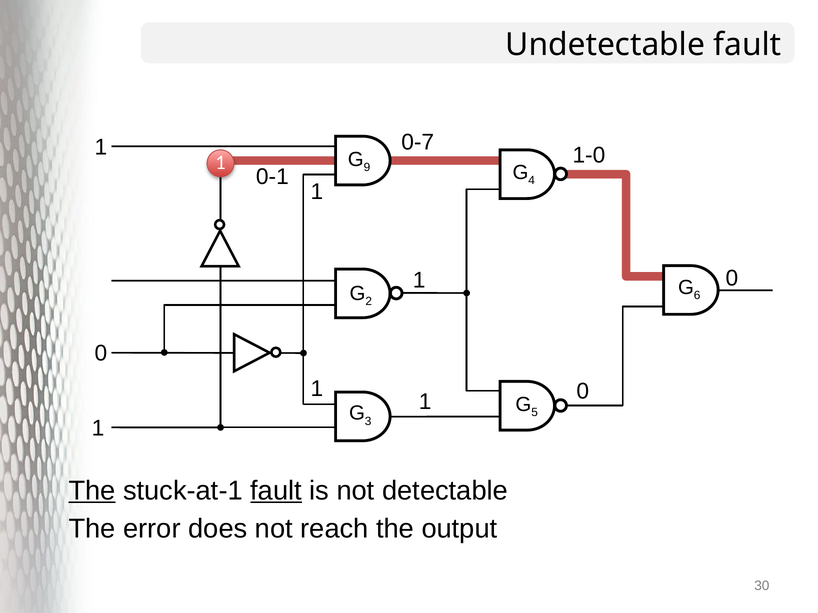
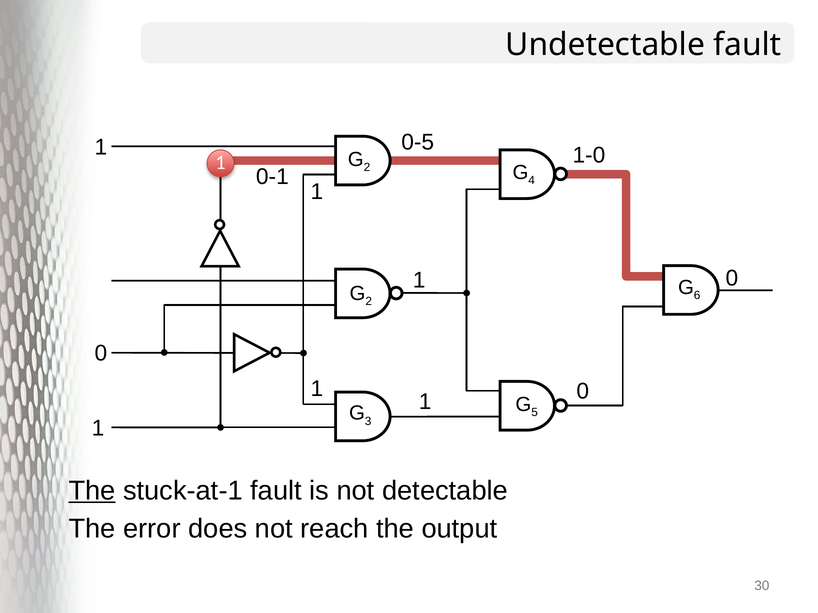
0-7: 0-7 -> 0-5 (418, 142)
9: 9 -> 2 (367, 168)
fault underline: present -> none (276, 491)
